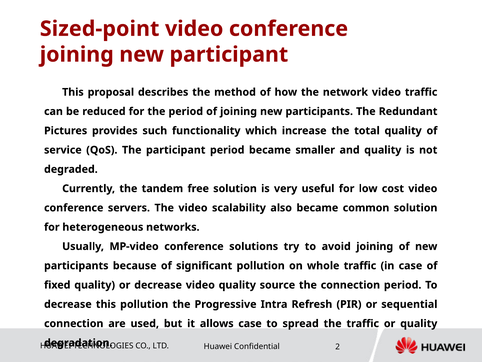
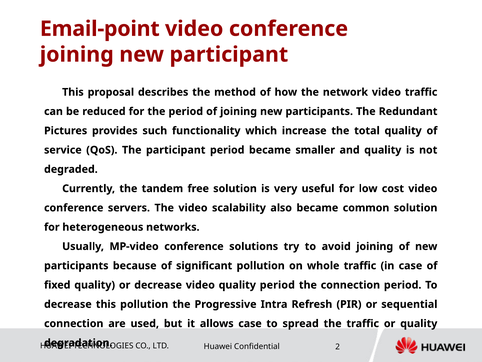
Sized-point: Sized-point -> Email-point (100, 29)
quality source: source -> period (277, 285)
